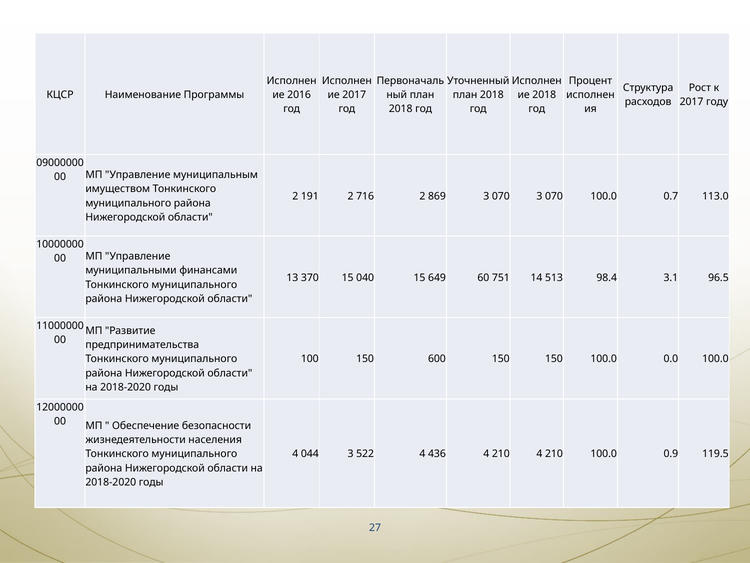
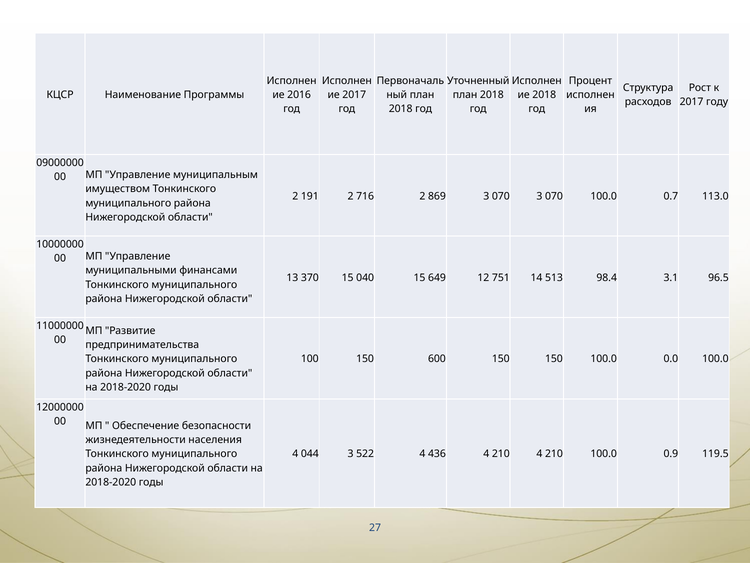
60: 60 -> 12 (483, 277)
